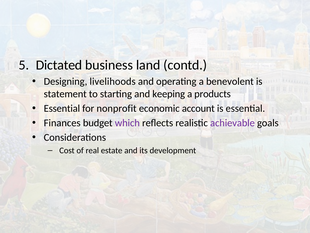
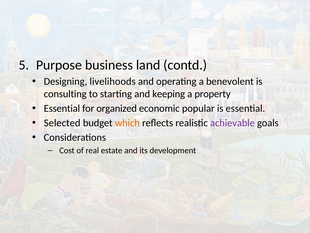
Dictated: Dictated -> Purpose (59, 65)
statement: statement -> consulting (65, 94)
products: products -> property (213, 94)
nonprofit: nonprofit -> organized (117, 108)
account: account -> popular (198, 108)
Finances: Finances -> Selected (62, 123)
which colour: purple -> orange (127, 123)
